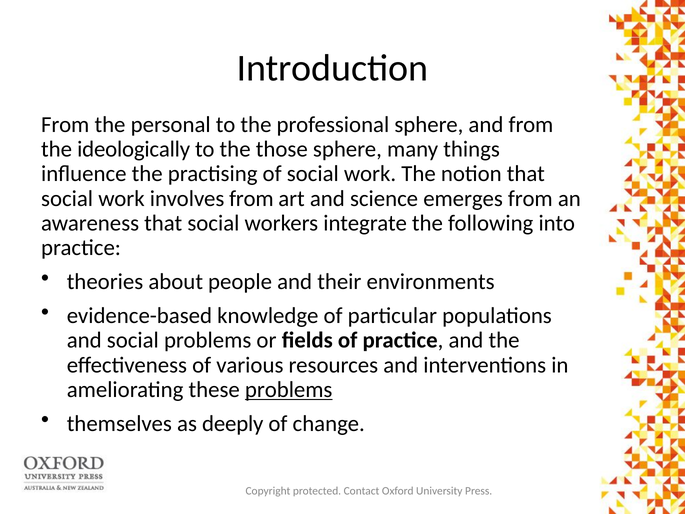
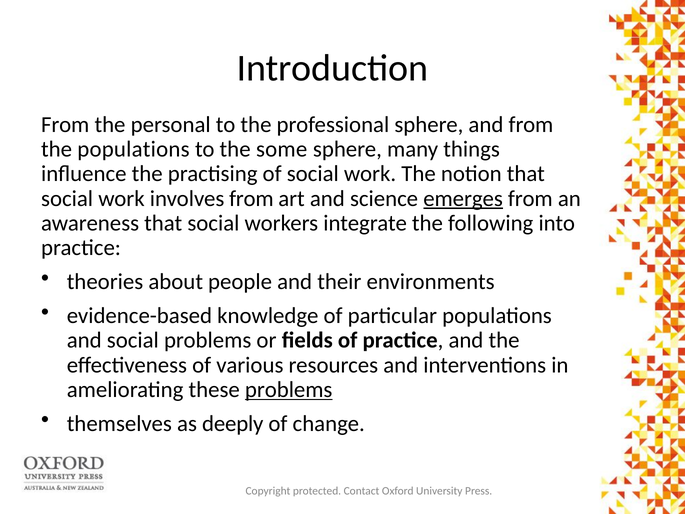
the ideologically: ideologically -> populations (133, 149)
those: those -> some (282, 149)
emerges underline: none -> present (463, 199)
